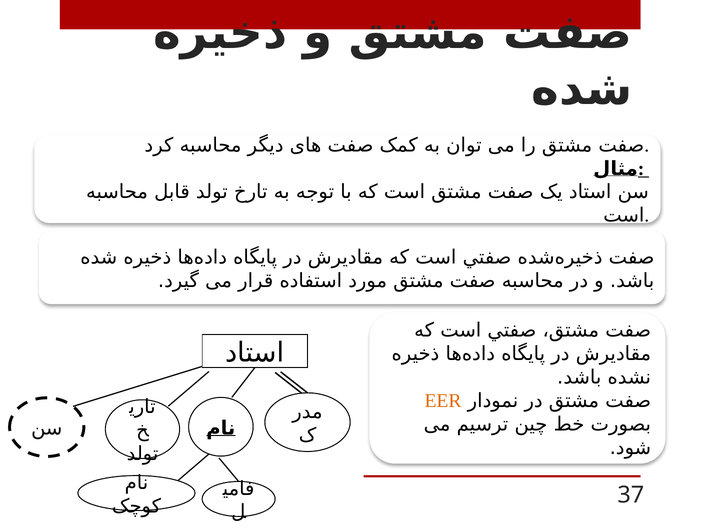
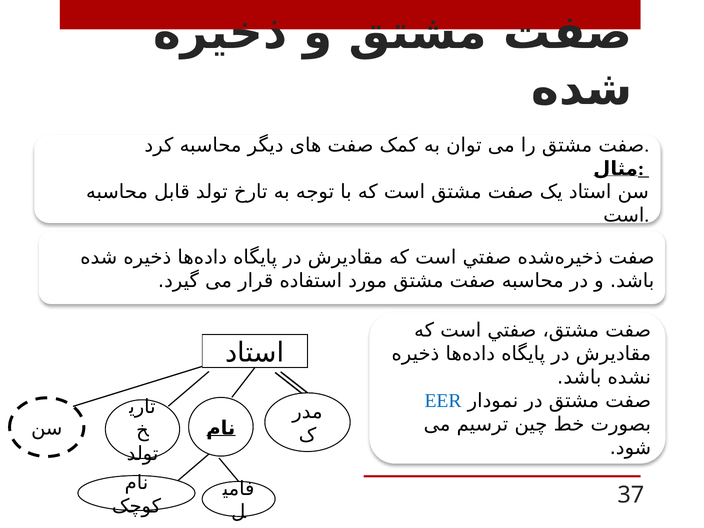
EER colour: orange -> blue (443, 401)
